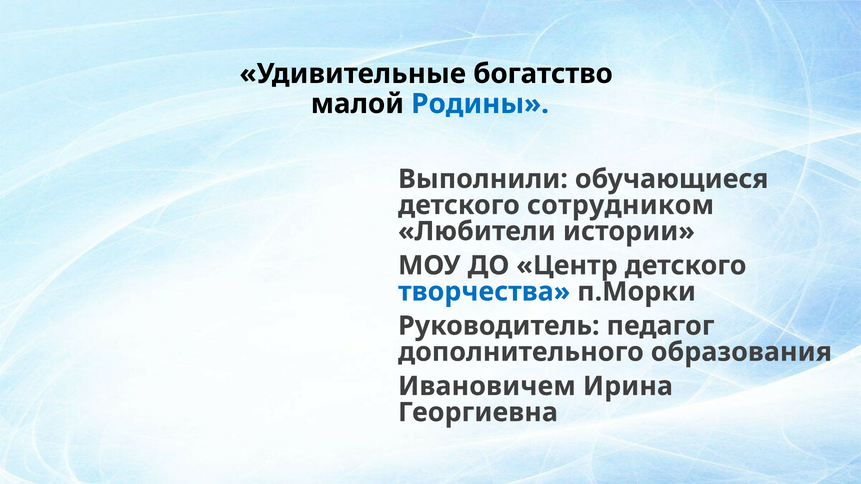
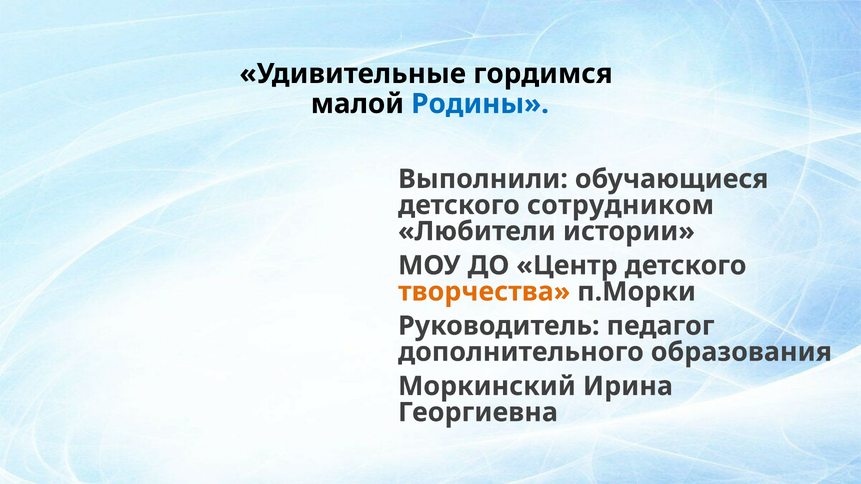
богатство: богатство -> гордимся (543, 74)
творчества colour: blue -> orange (484, 292)
Ивановичем: Ивановичем -> Моркинский (487, 386)
